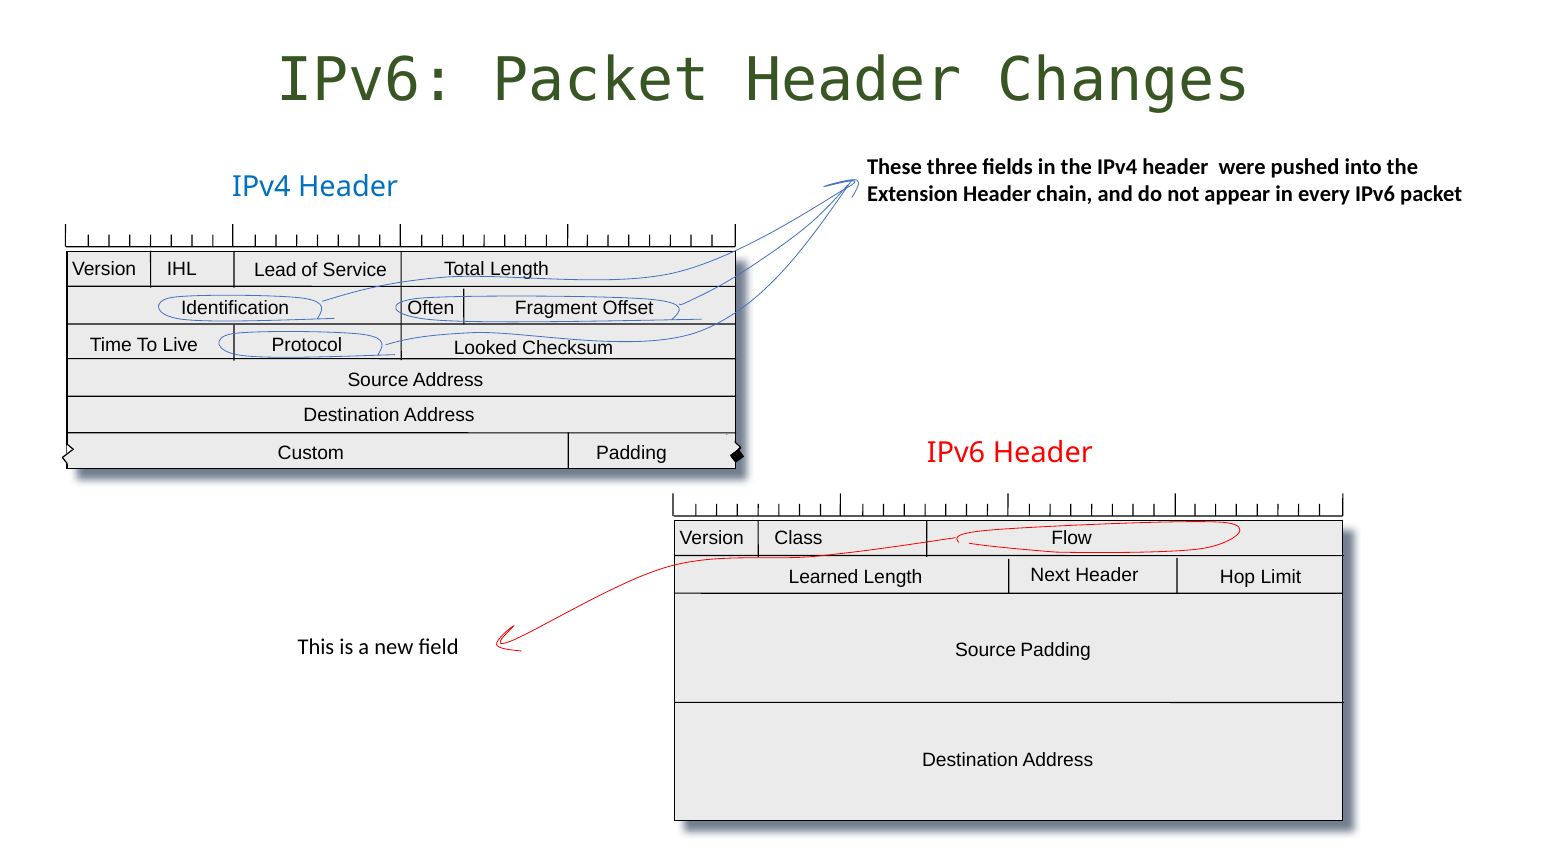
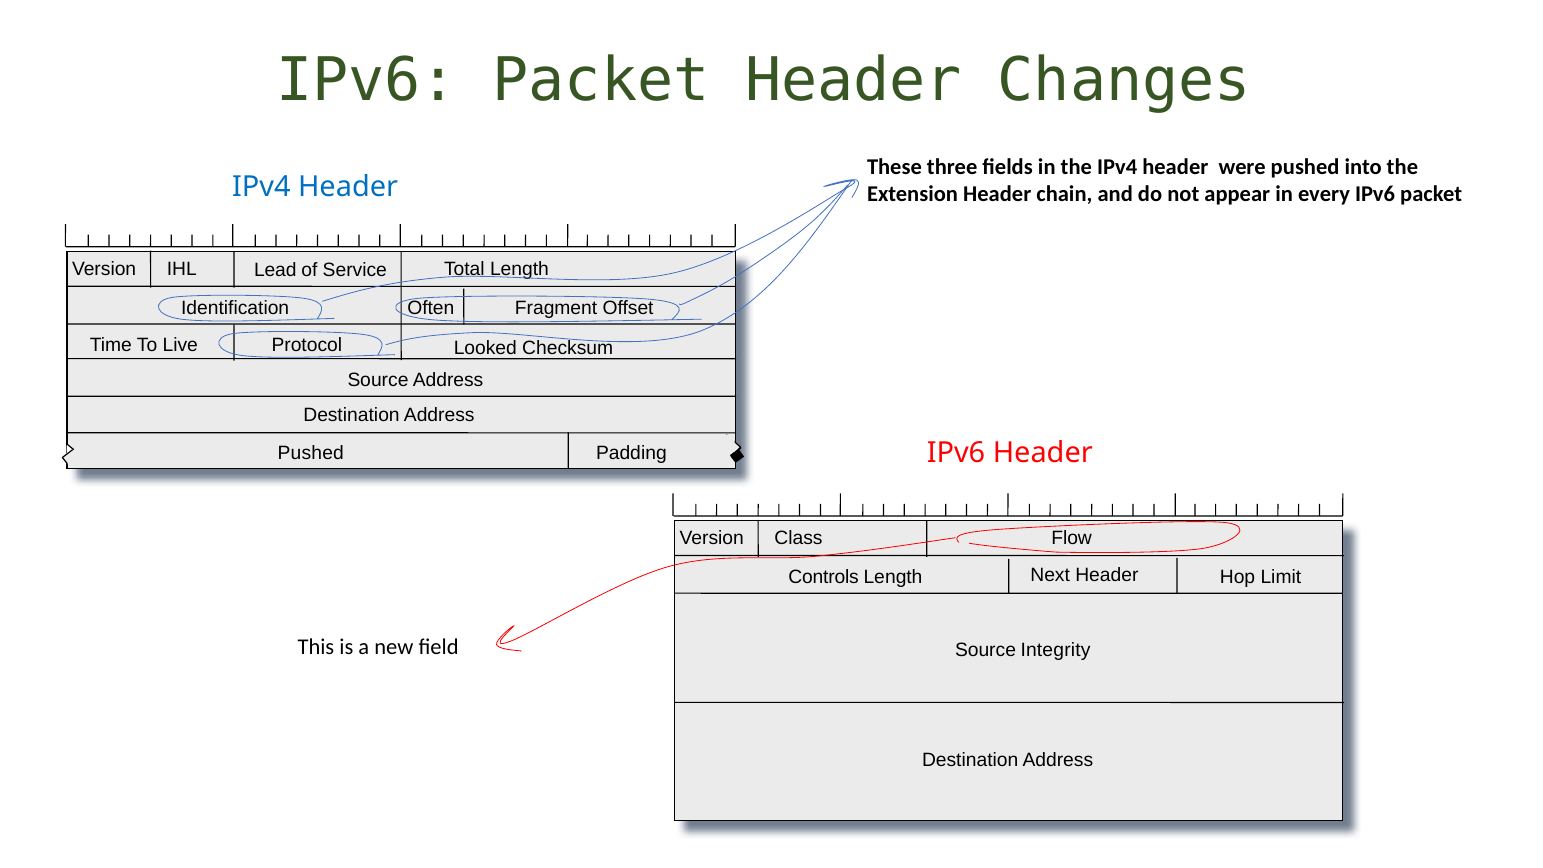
Custom: Custom -> Pushed (311, 454)
Learned: Learned -> Controls (824, 577)
Source Padding: Padding -> Integrity (1056, 650)
